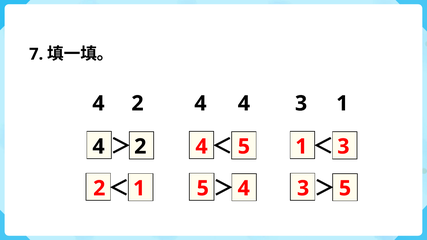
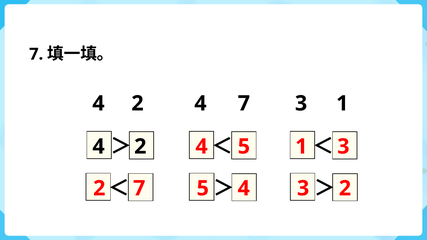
4 4: 4 -> 7 (244, 104)
2 1: 1 -> 7 (139, 188)
3 5: 5 -> 2 (345, 188)
